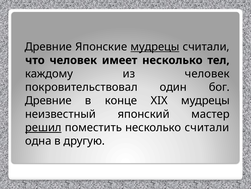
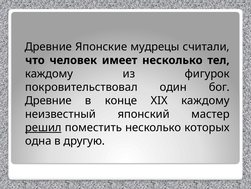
мудрецы underline: present -> none (155, 47)
из человек: человек -> фигурок (207, 73)
XIX мудрецы: мудрецы -> каждому (205, 100)
несколько считали: считали -> которых (207, 127)
